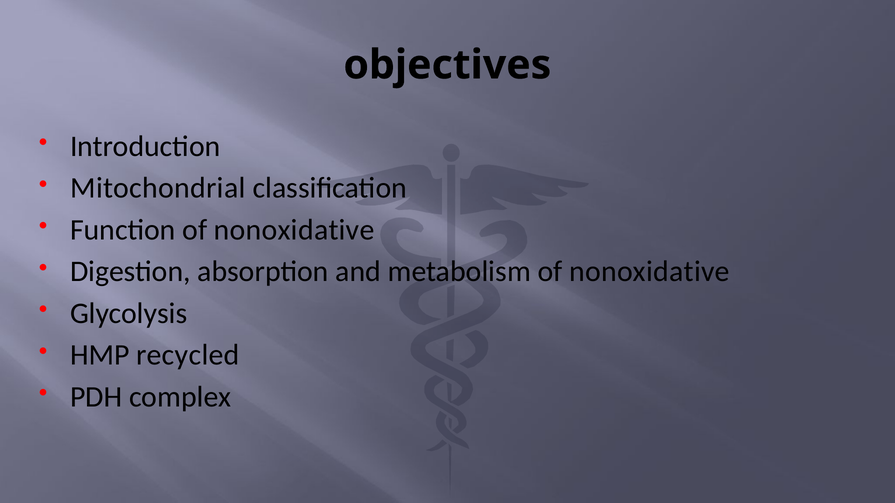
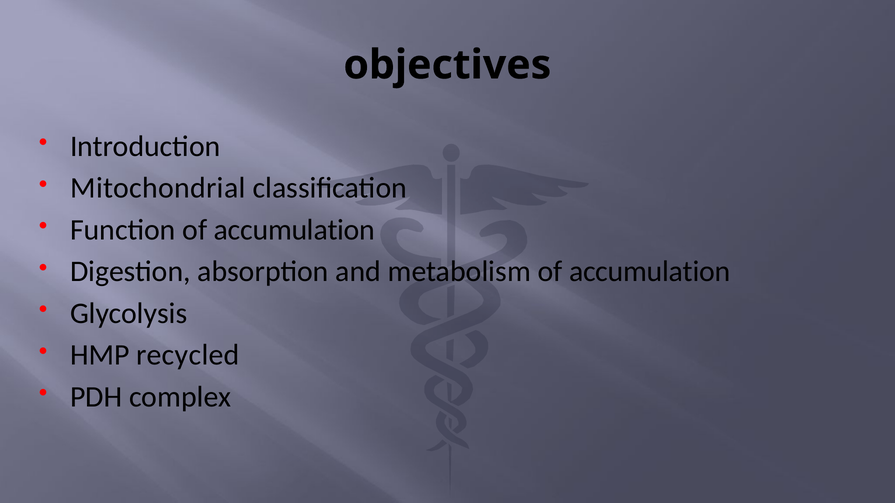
Function of nonoxidative: nonoxidative -> accumulation (294, 230)
metabolism of nonoxidative: nonoxidative -> accumulation (650, 272)
